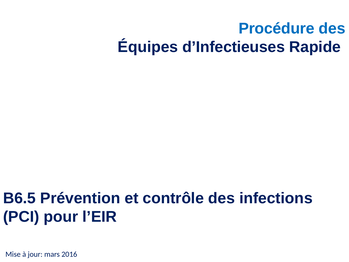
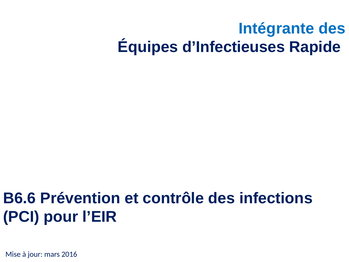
Procédure: Procédure -> Intégrante (276, 28)
B6.5: B6.5 -> B6.6 (19, 198)
